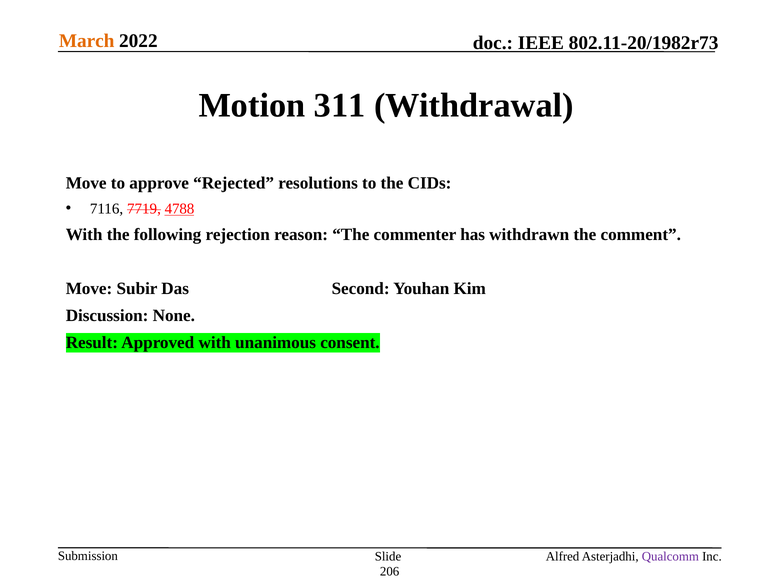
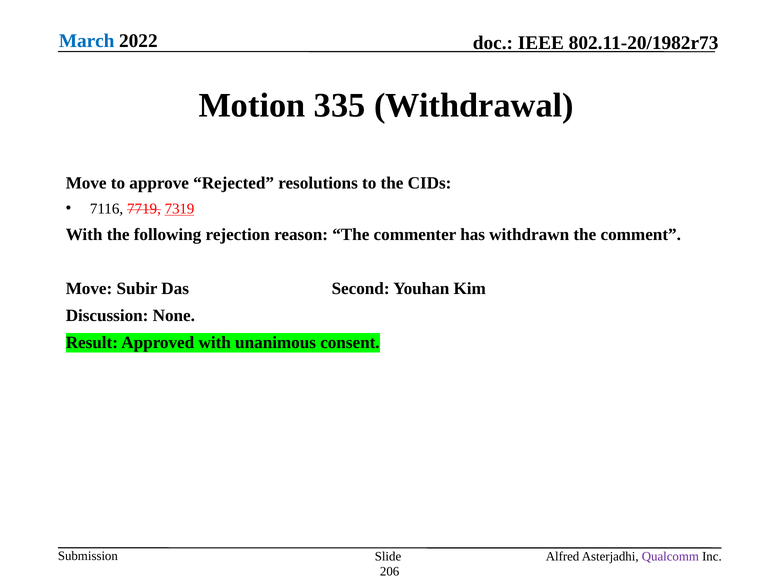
March colour: orange -> blue (87, 41)
311: 311 -> 335 (340, 105)
4788: 4788 -> 7319 (179, 208)
